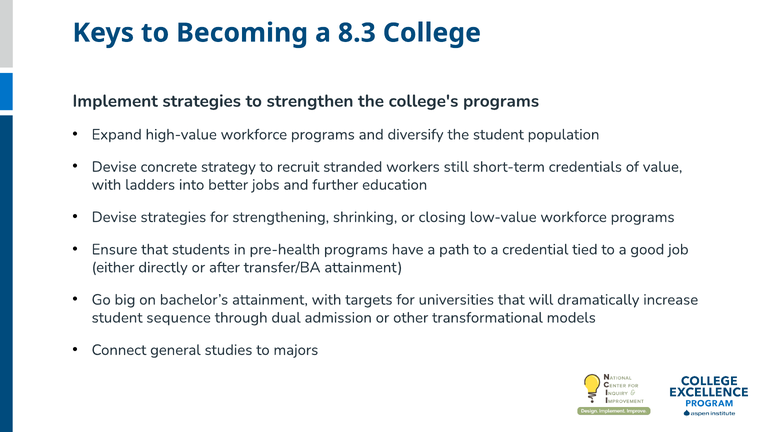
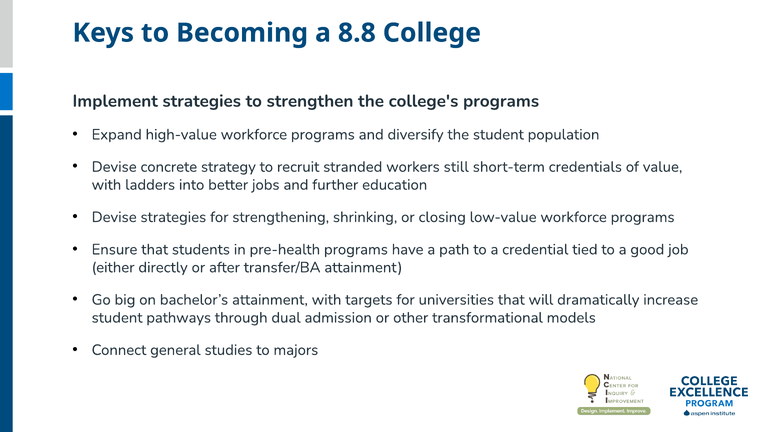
8.3: 8.3 -> 8.8 (357, 33)
sequence: sequence -> pathways (179, 317)
